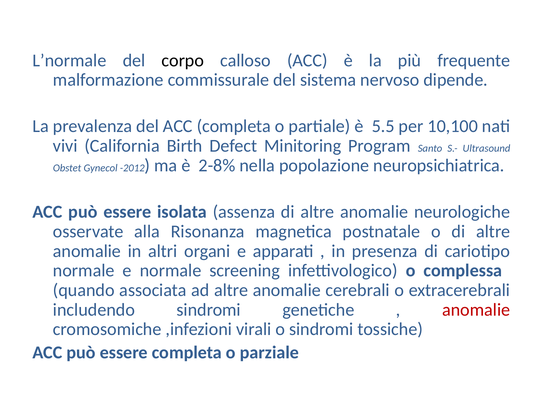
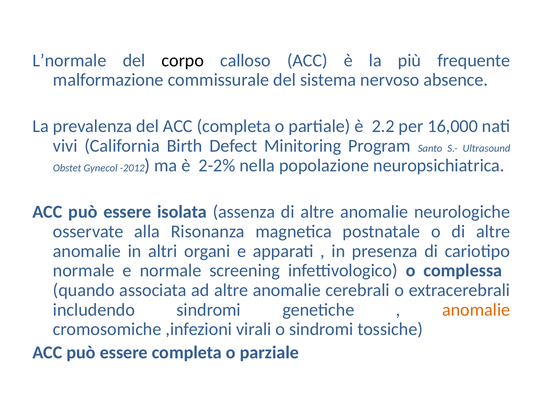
dipende: dipende -> absence (456, 80)
5.5: 5.5 -> 2.2 (383, 126)
10,100: 10,100 -> 16,000 (453, 126)
2-8%: 2-8% -> 2-2% (217, 165)
anomalie colour: red -> orange (476, 309)
